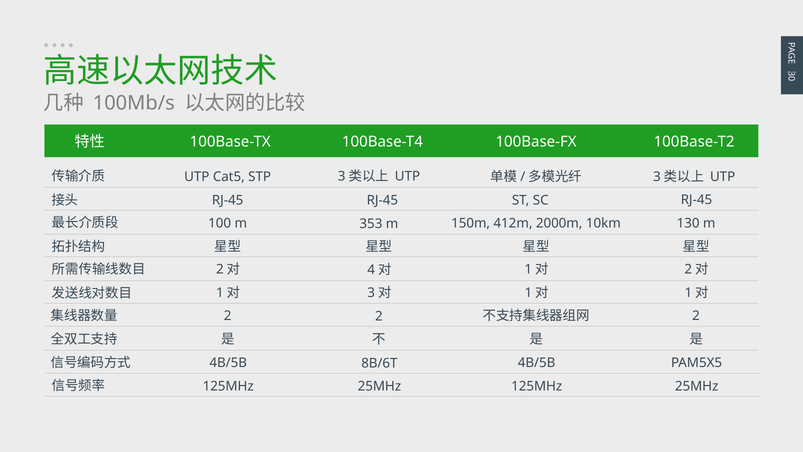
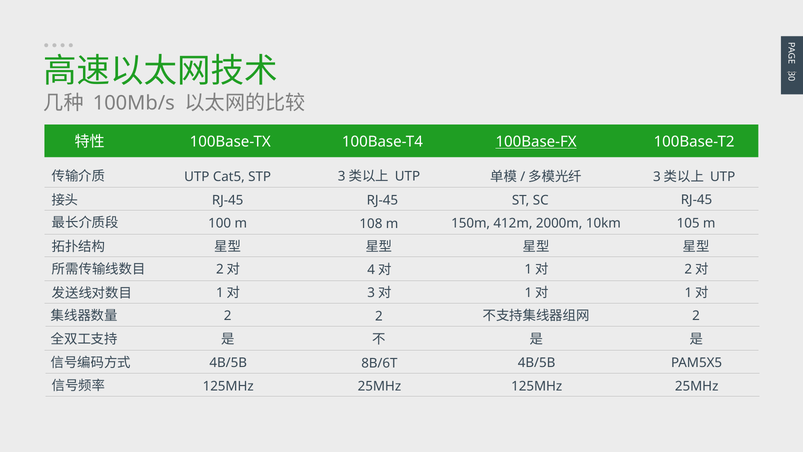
100Base-FX underline: none -> present (536, 142)
353: 353 -> 108 (371, 223)
130: 130 -> 105 (688, 223)
